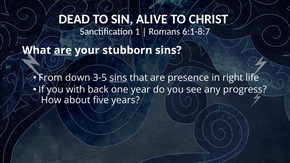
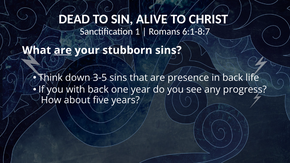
From: From -> Think (51, 78)
sins underline: present -> none (118, 78)
in right: right -> back (233, 78)
